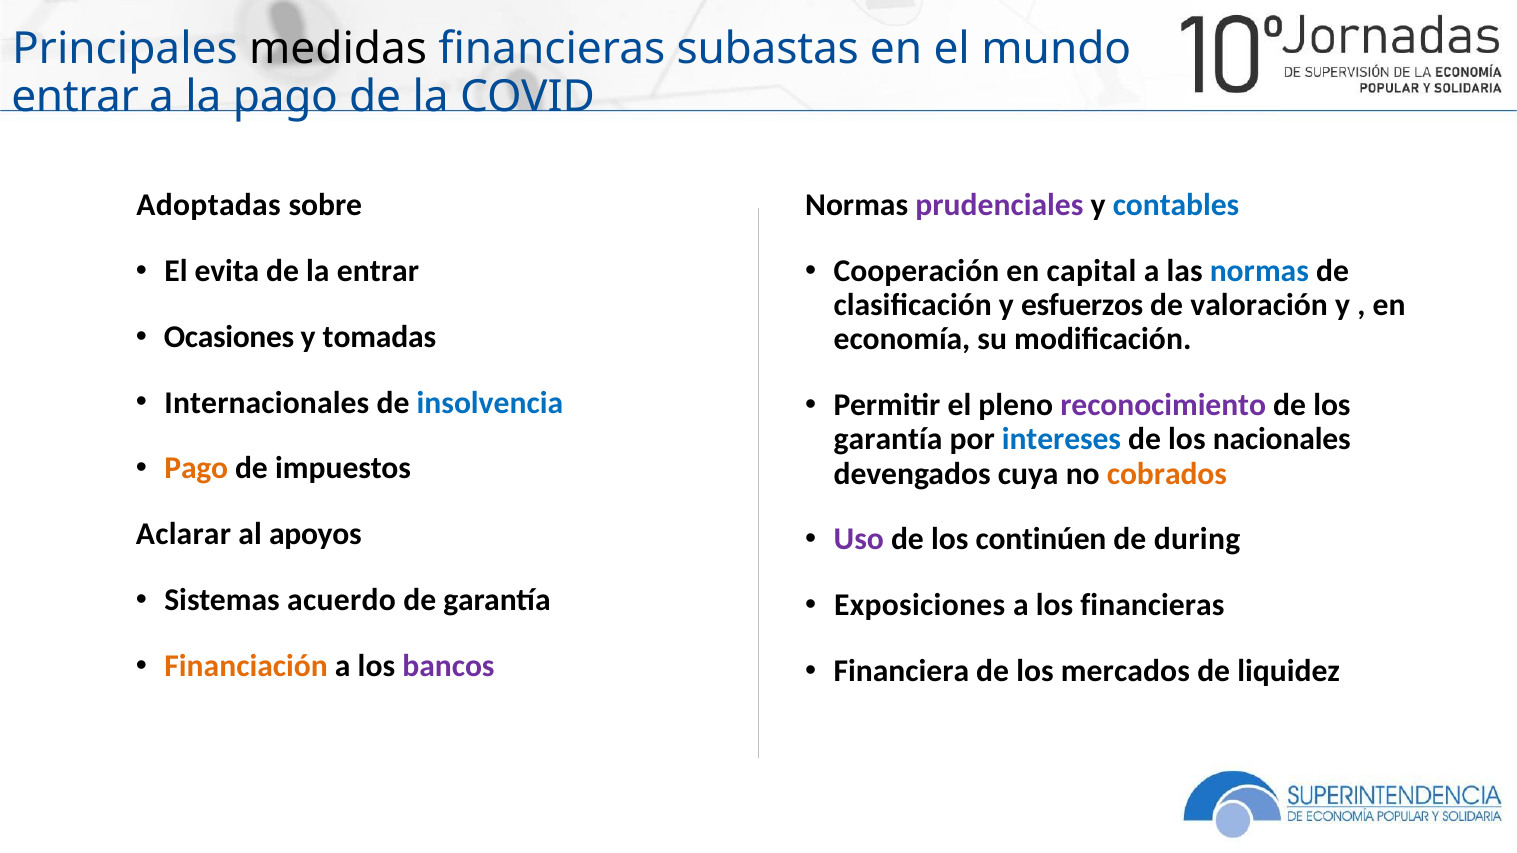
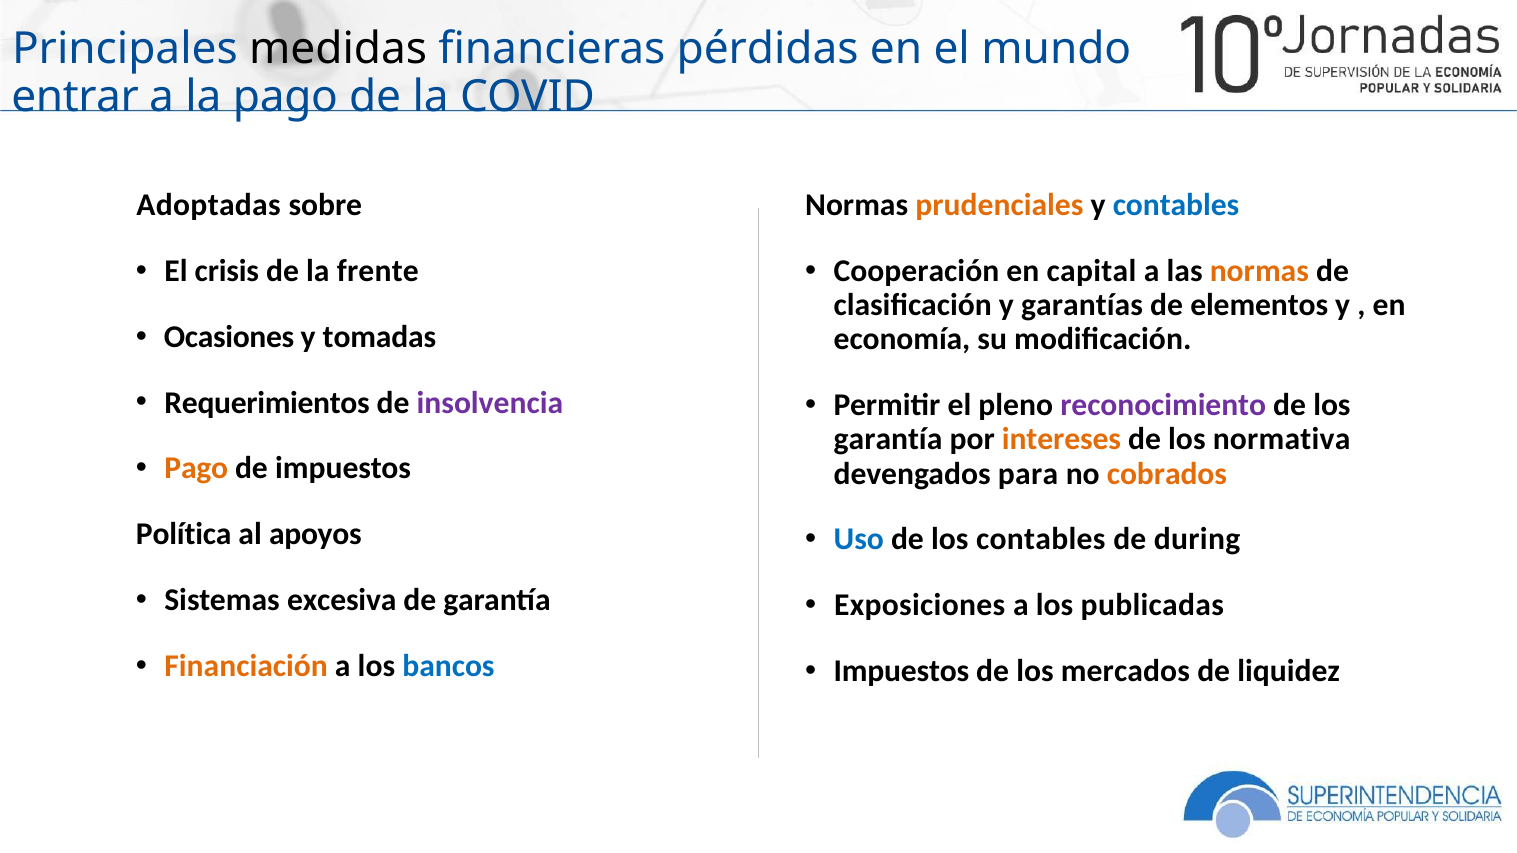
subastas: subastas -> pérdidas (768, 49)
prudenciales colour: purple -> orange (999, 206)
evita: evita -> crisis (227, 271)
la entrar: entrar -> frente (378, 271)
normas colour: blue -> orange (1259, 271)
esfuerzos: esfuerzos -> garantías (1082, 305)
valoración: valoración -> elementos (1259, 305)
Internacionales: Internacionales -> Requerimientos (267, 403)
insolvencia colour: blue -> purple (490, 403)
intereses colour: blue -> orange (1061, 440)
nacionales: nacionales -> normativa (1282, 440)
cuya: cuya -> para (1028, 474)
Aclarar: Aclarar -> Política (184, 535)
Uso colour: purple -> blue (859, 540)
los continúen: continúen -> contables (1041, 540)
acuerdo: acuerdo -> excesiva (342, 600)
los financieras: financieras -> publicadas (1152, 605)
bancos colour: purple -> blue (448, 666)
Financiera: Financiera -> Impuestos (901, 671)
